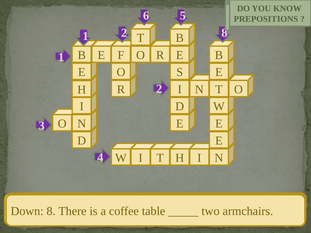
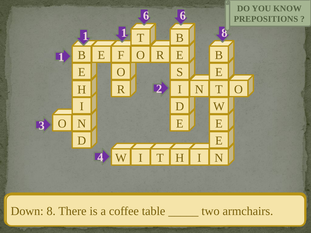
6 5: 5 -> 6 (183, 16)
2: 2 -> 1 (124, 33)
